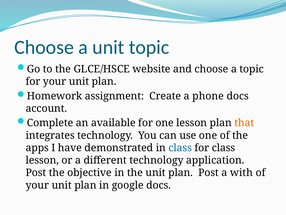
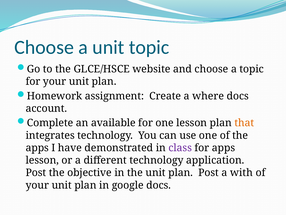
phone: phone -> where (208, 96)
class colour: blue -> purple (180, 148)
for class: class -> apps (224, 148)
